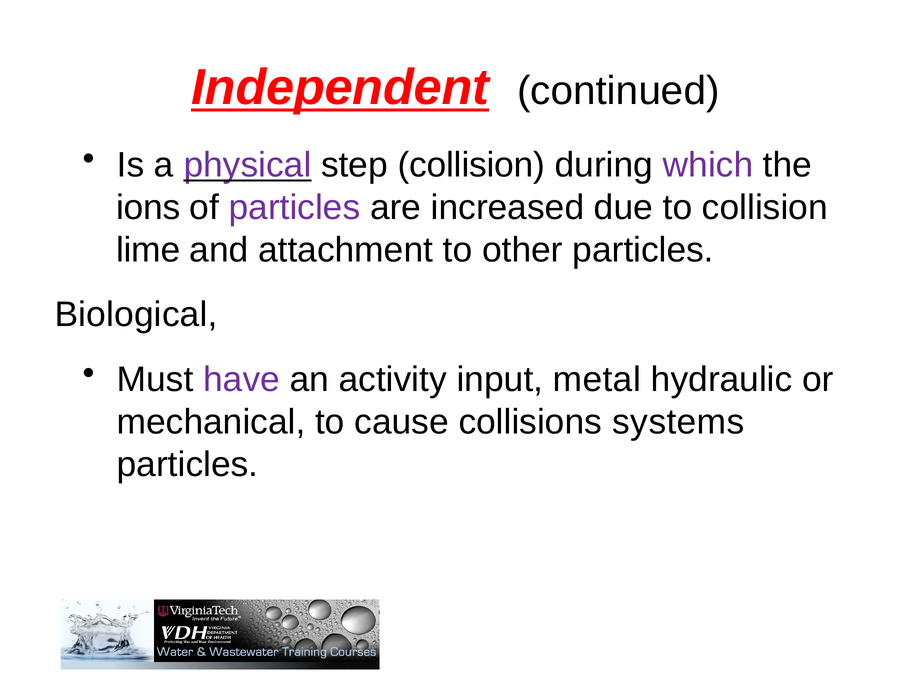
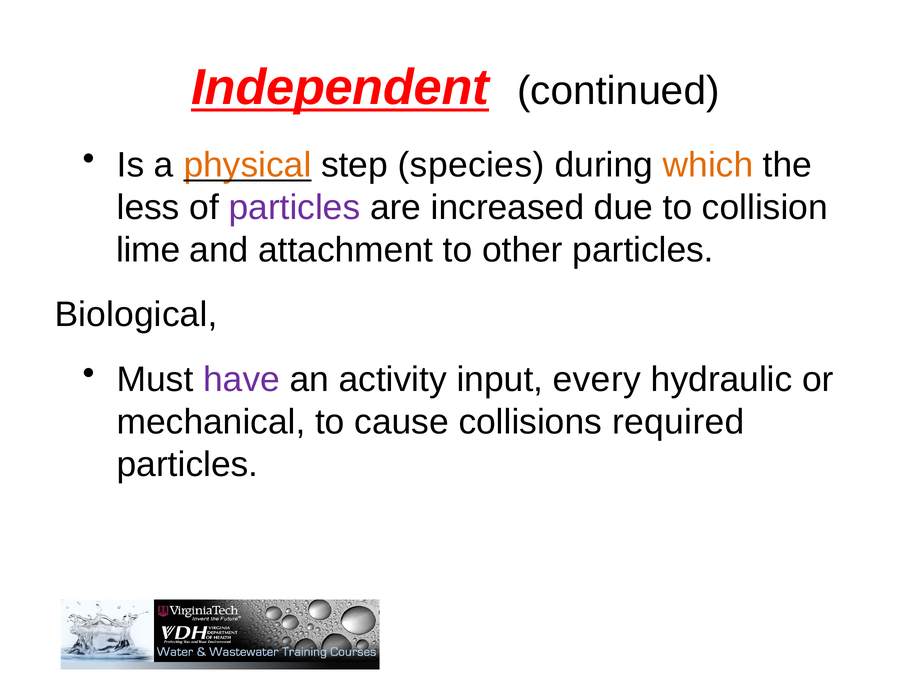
physical colour: purple -> orange (248, 165)
step collision: collision -> species (471, 165)
which colour: purple -> orange (708, 165)
ions: ions -> less (148, 207)
metal: metal -> every (597, 380)
systems: systems -> required (678, 422)
